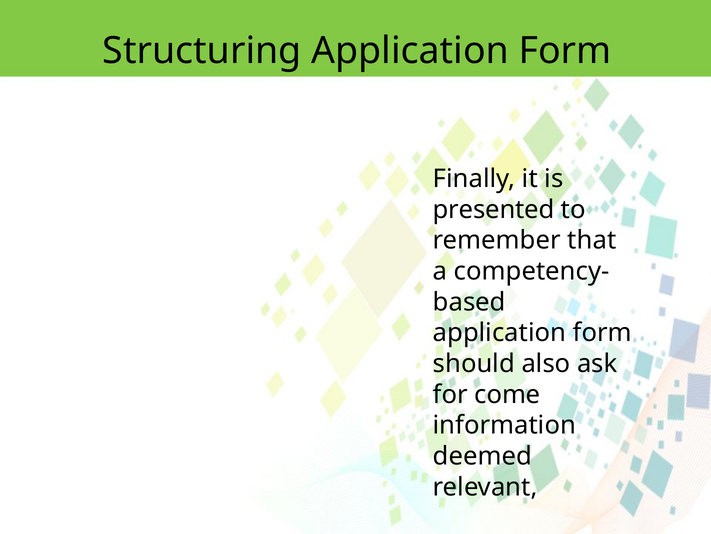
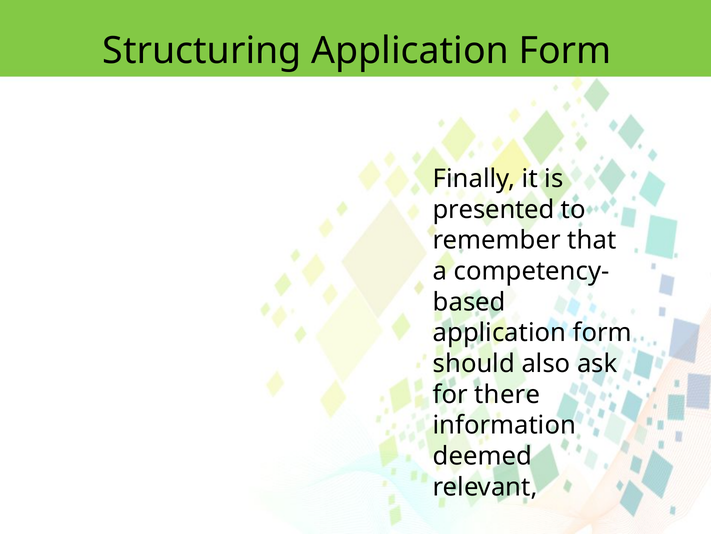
come: come -> there (507, 394)
